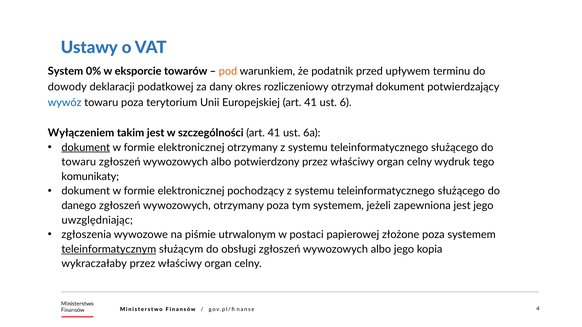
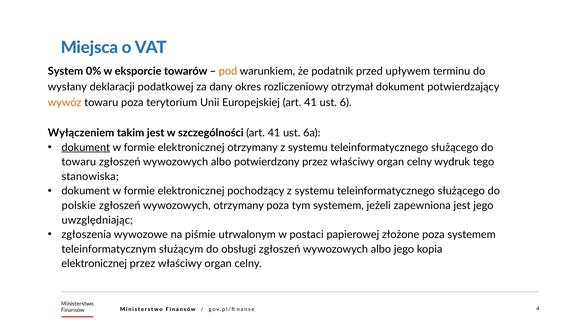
Ustawy: Ustawy -> Miejsca (89, 48)
dowody: dowody -> wysłany (67, 87)
wywóz colour: blue -> orange (65, 103)
komunikaty: komunikaty -> stanowiska (90, 177)
danego: danego -> polskie (79, 206)
teleinformatycznym underline: present -> none (109, 249)
wykraczałaby: wykraczałaby -> elektronicznej (94, 264)
